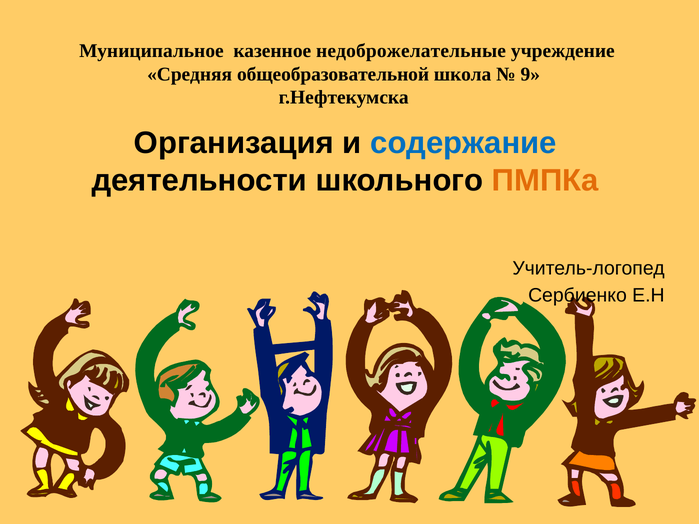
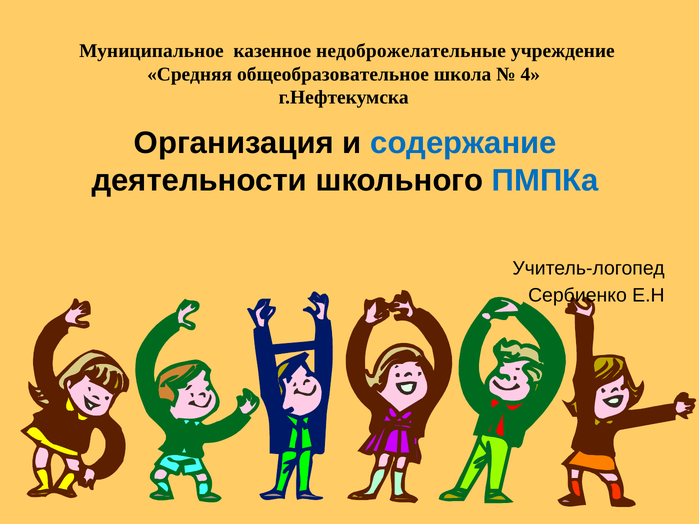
общеобразовательной: общеобразовательной -> общеобразовательное (333, 74)
9: 9 -> 4 (530, 74)
ПМПКа colour: orange -> blue (545, 181)
